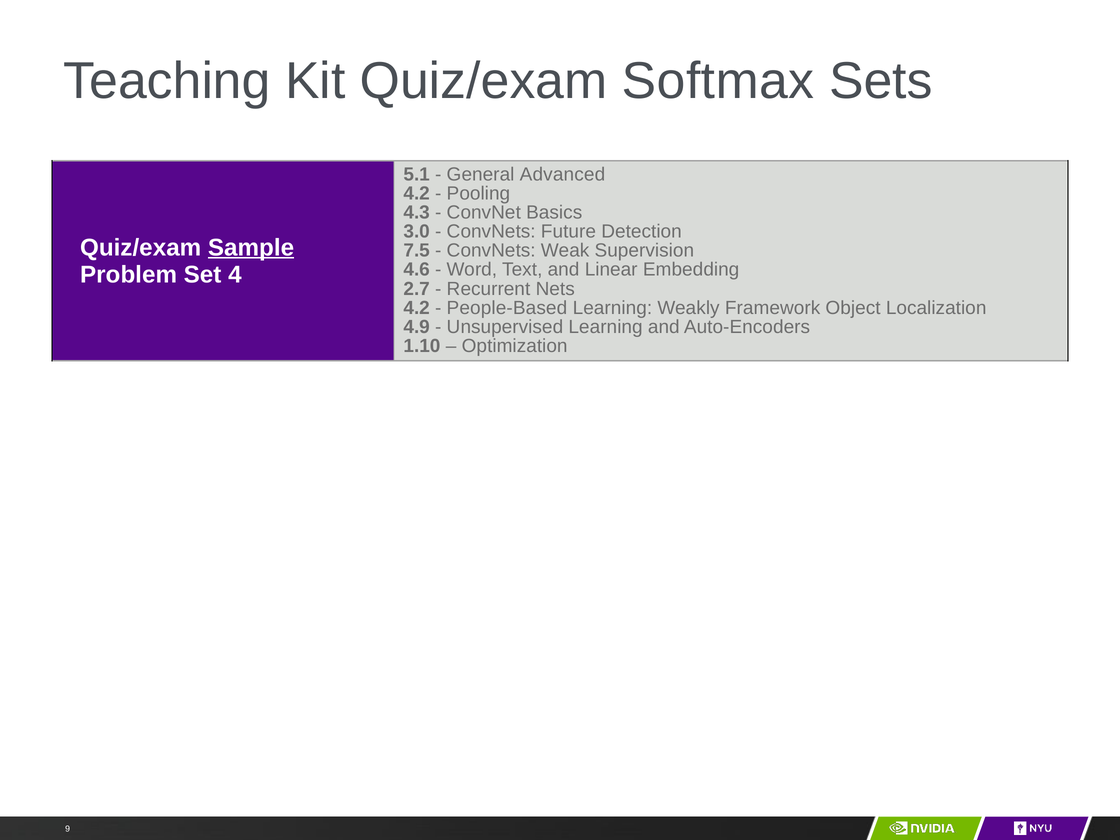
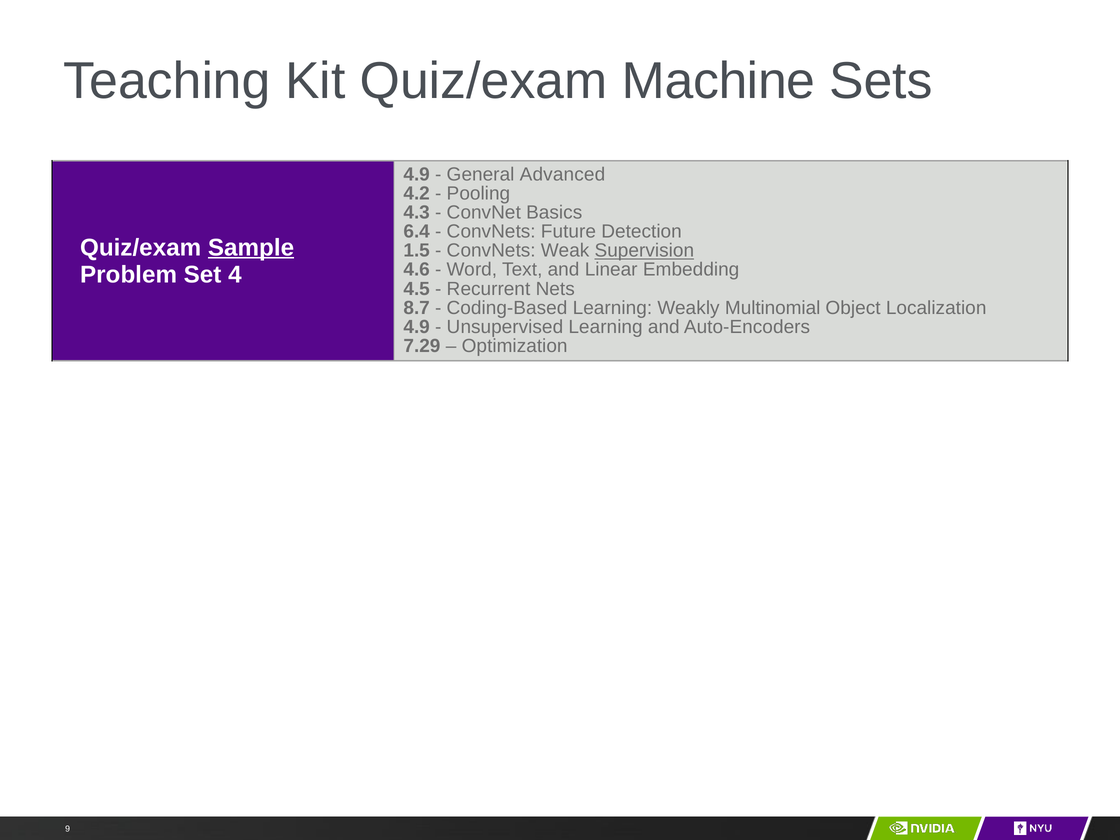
Softmax: Softmax -> Machine (719, 81)
5.1: 5.1 -> 4.9 (417, 174)
3.0: 3.0 -> 6.4 (417, 232)
7.5: 7.5 -> 1.5 (417, 251)
Supervision underline: none -> present (644, 251)
2.7: 2.7 -> 4.5 (417, 289)
4.2: 4.2 -> 8.7 (417, 308)
People-Based: People-Based -> Coding-Based (507, 308)
Framework: Framework -> Multinomial (773, 308)
1.10: 1.10 -> 7.29 (422, 346)
